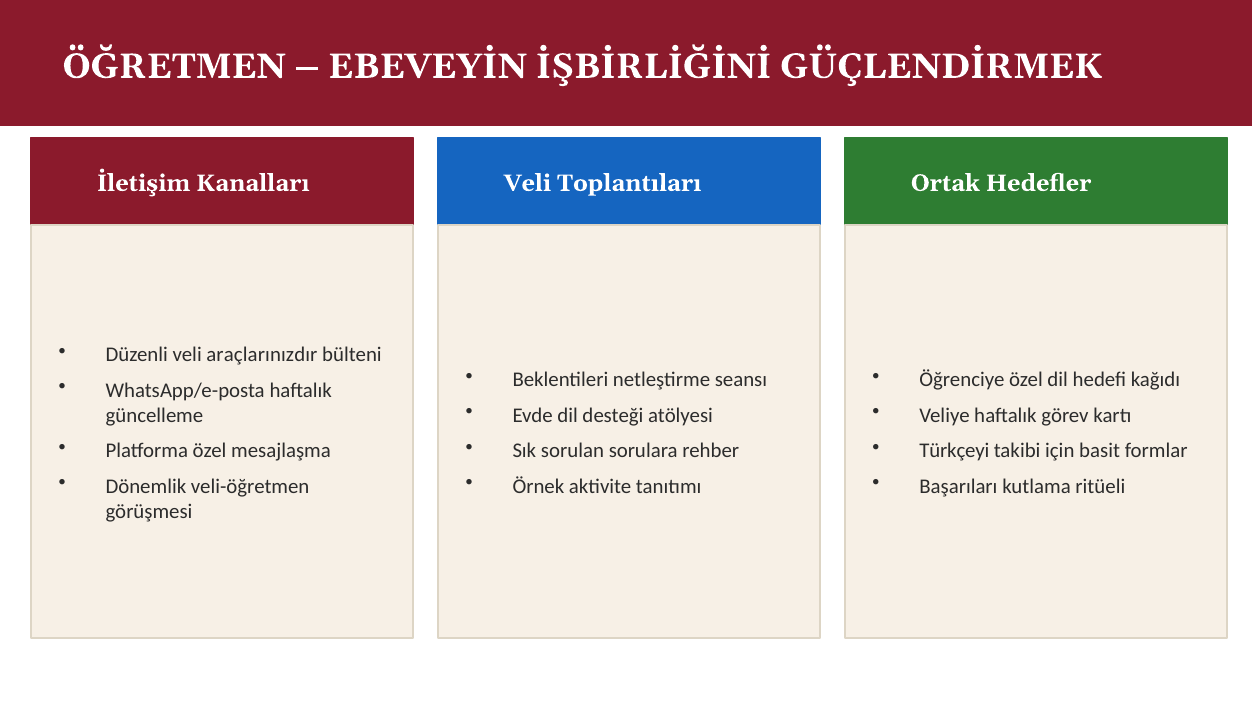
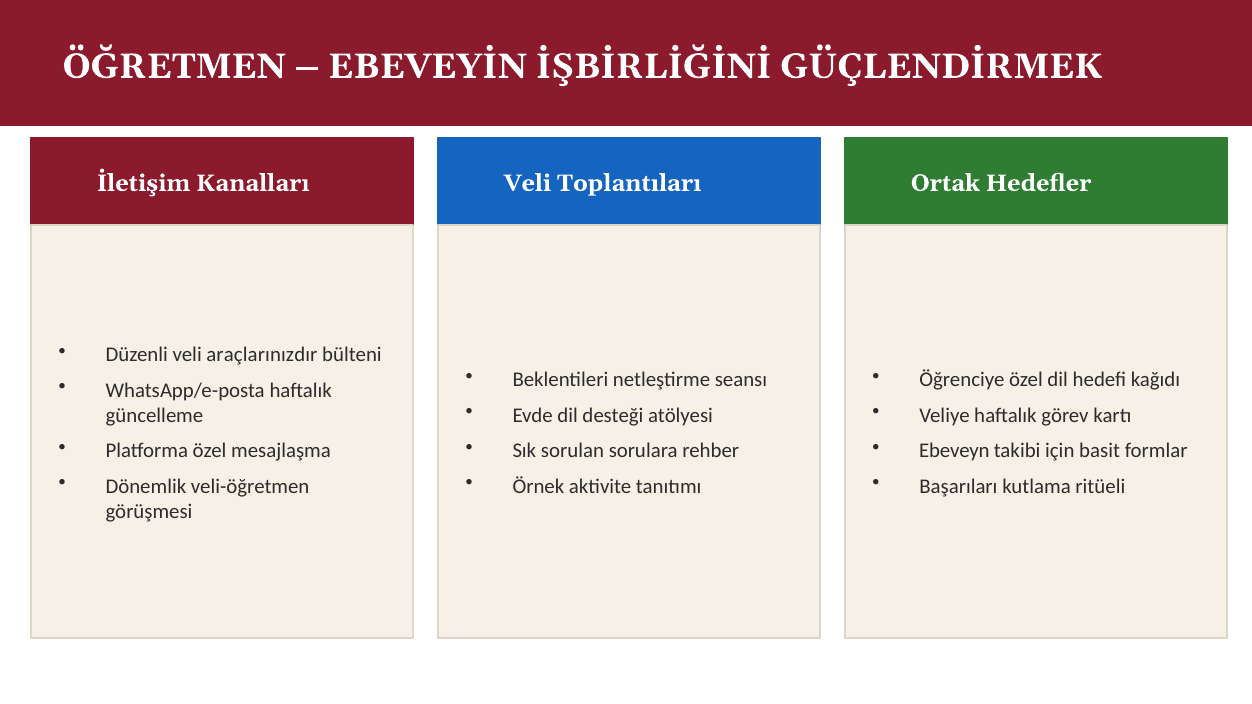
Türkçeyi: Türkçeyi -> Ebeveyn (954, 451)
